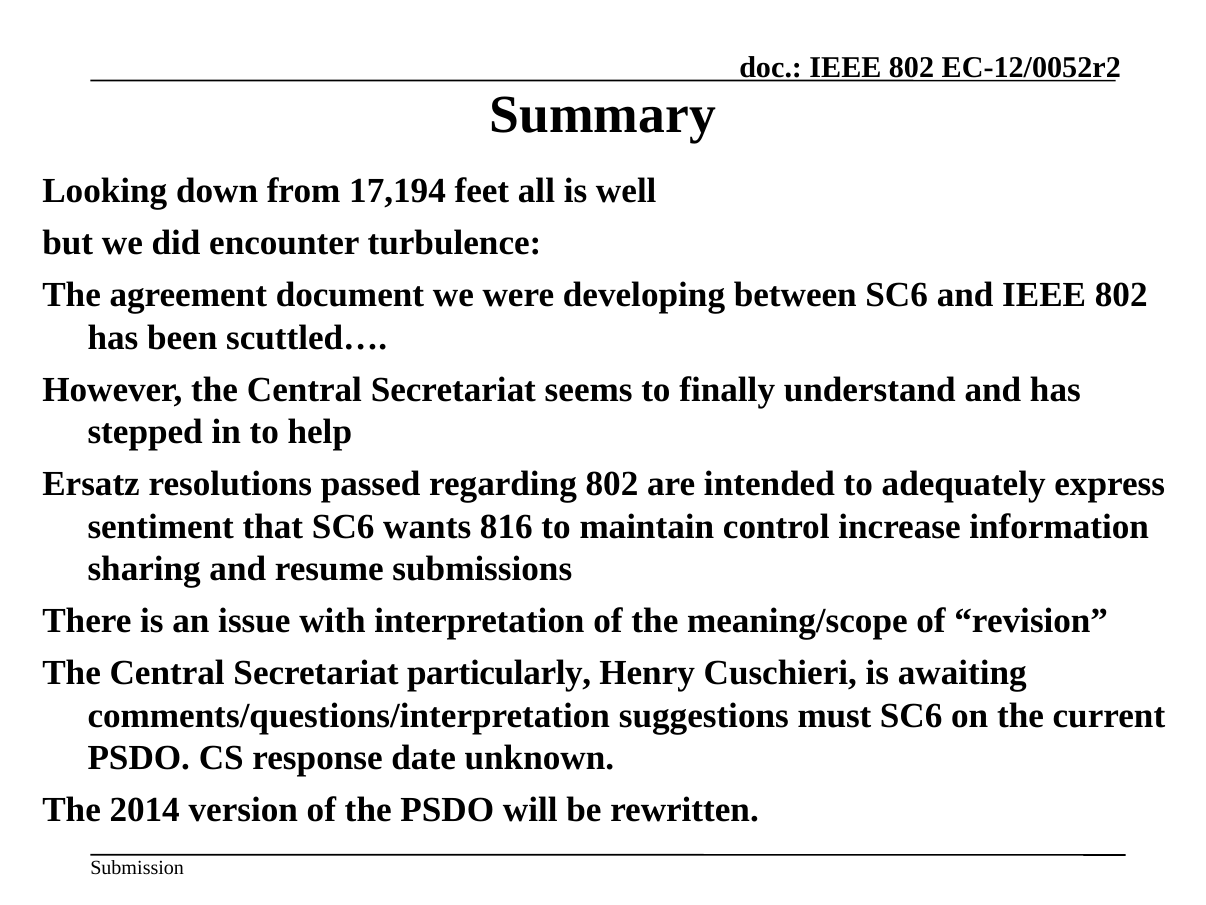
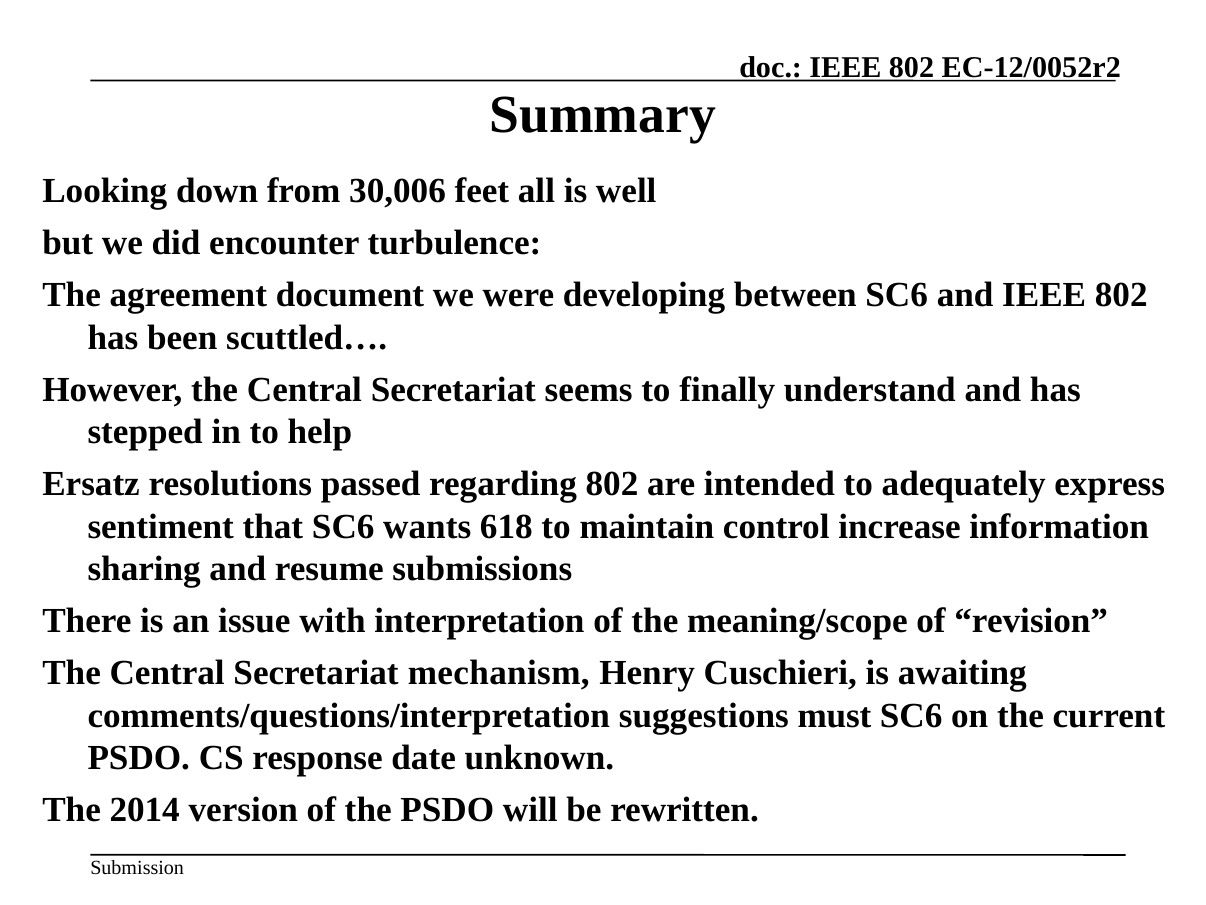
17,194: 17,194 -> 30,006 (398, 190)
816: 816 -> 618 (506, 526)
particularly: particularly -> mechanism (499, 673)
